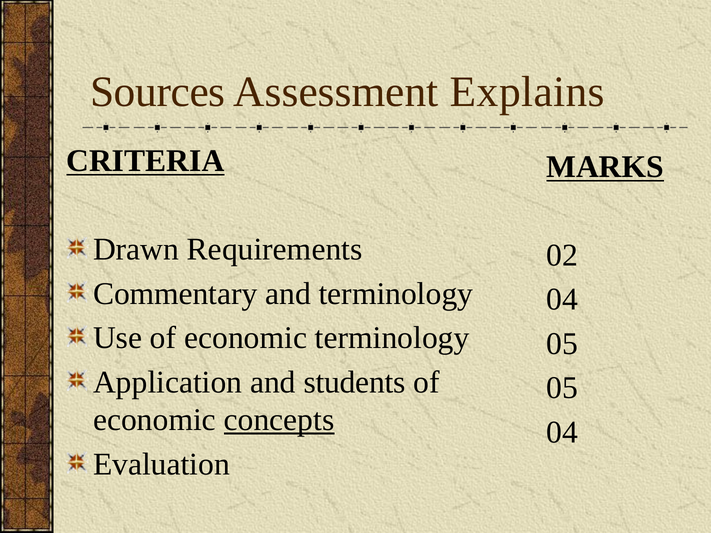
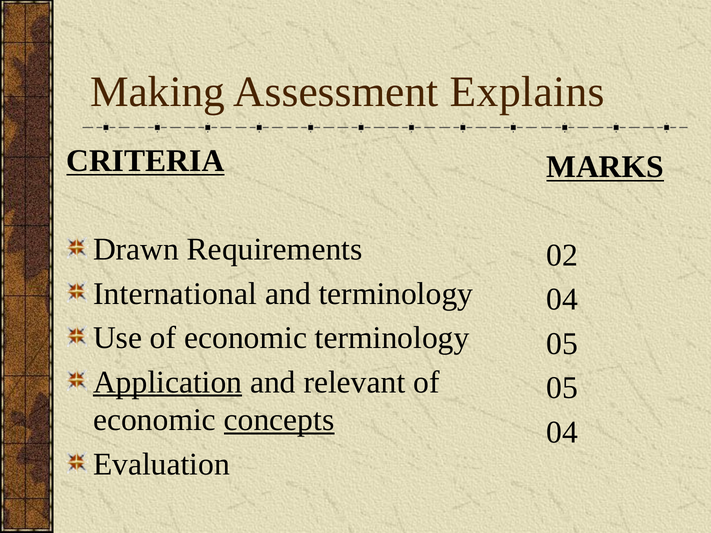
Sources: Sources -> Making (158, 92)
Commentary: Commentary -> International (175, 294)
Application underline: none -> present (168, 382)
students: students -> relevant (354, 382)
